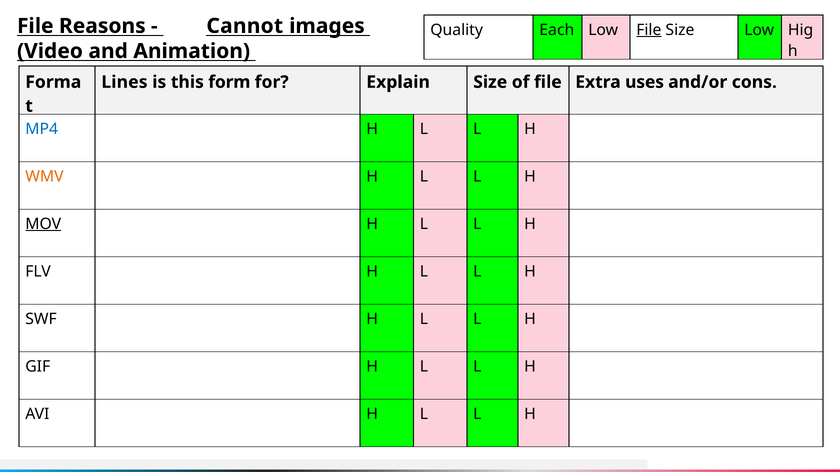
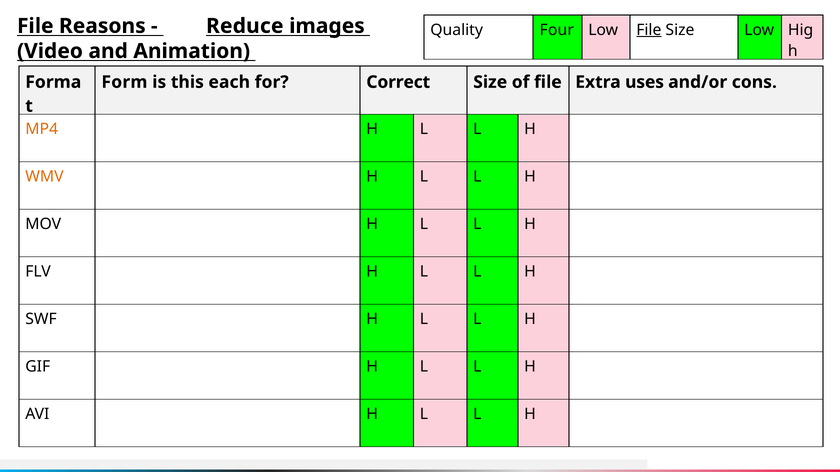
Cannot: Cannot -> Reduce (245, 26)
Each: Each -> Four (557, 30)
Lines: Lines -> Form (124, 82)
form: form -> each (229, 82)
Explain: Explain -> Correct (398, 82)
MP4 colour: blue -> orange (42, 129)
MOV underline: present -> none (43, 224)
